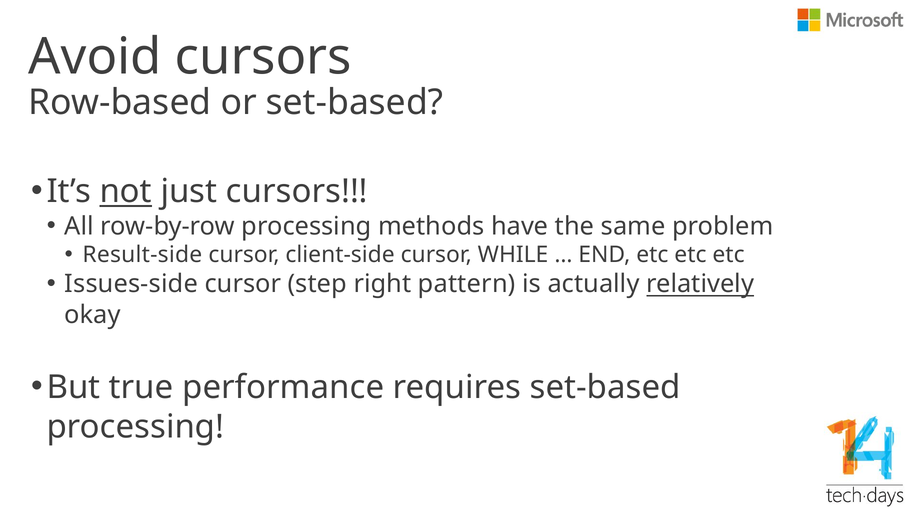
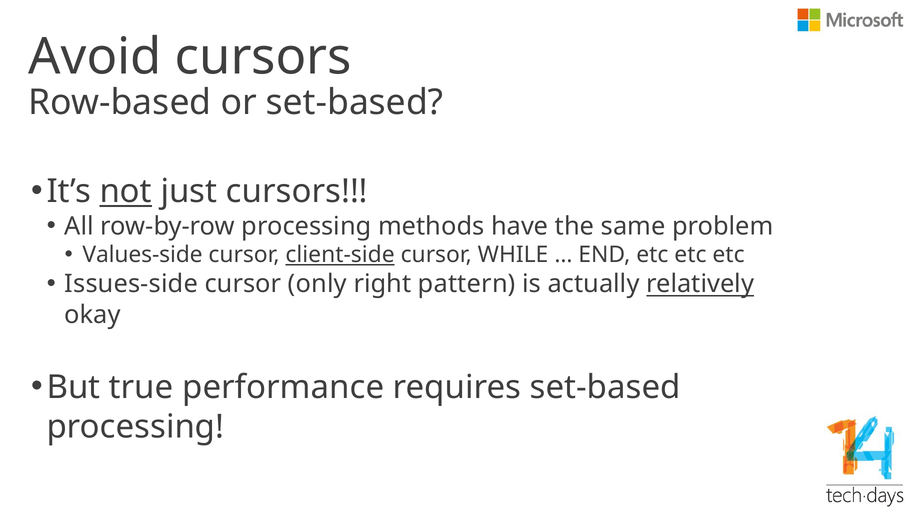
Result-side: Result-side -> Values-side (143, 255)
client-side underline: none -> present (340, 255)
step: step -> only (317, 284)
